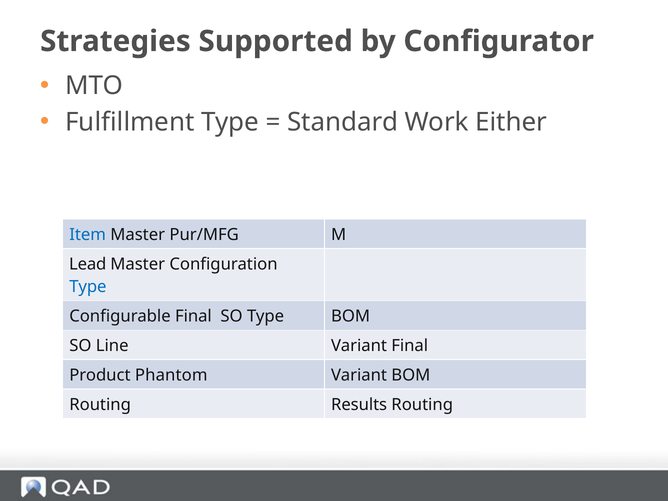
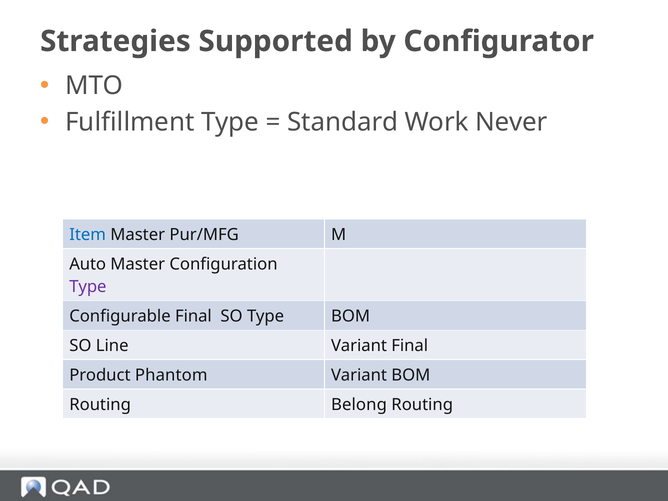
Either: Either -> Never (511, 122)
Lead: Lead -> Auto (88, 264)
Type colour: blue -> purple (88, 287)
Results: Results -> Belong (359, 405)
